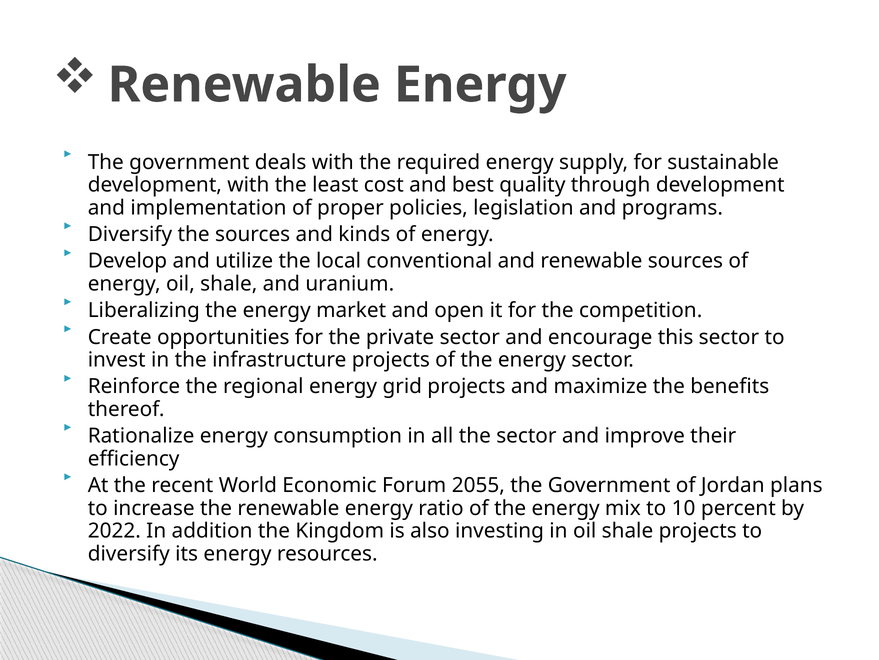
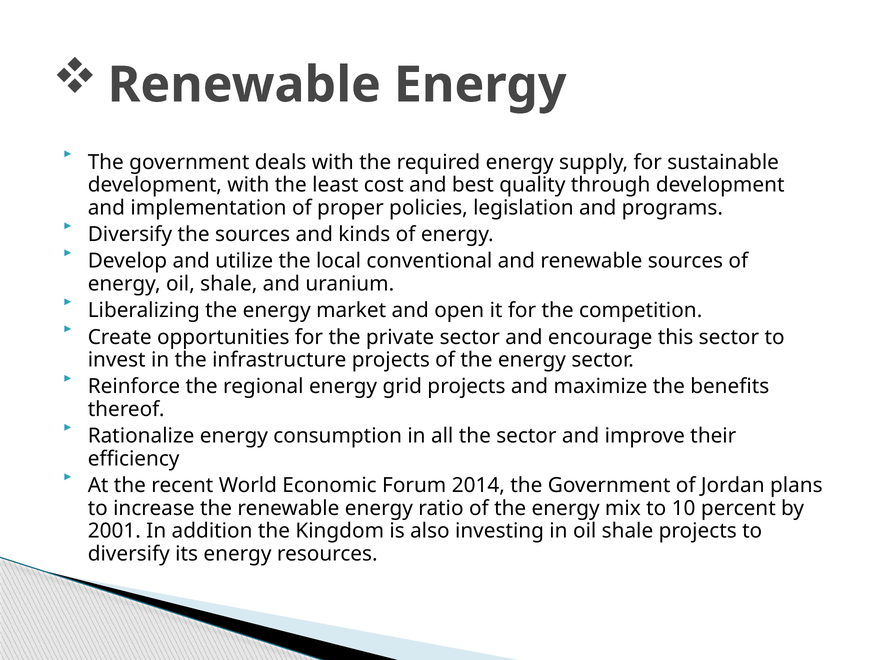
2055: 2055 -> 2014 (478, 485)
2022: 2022 -> 2001 (114, 530)
